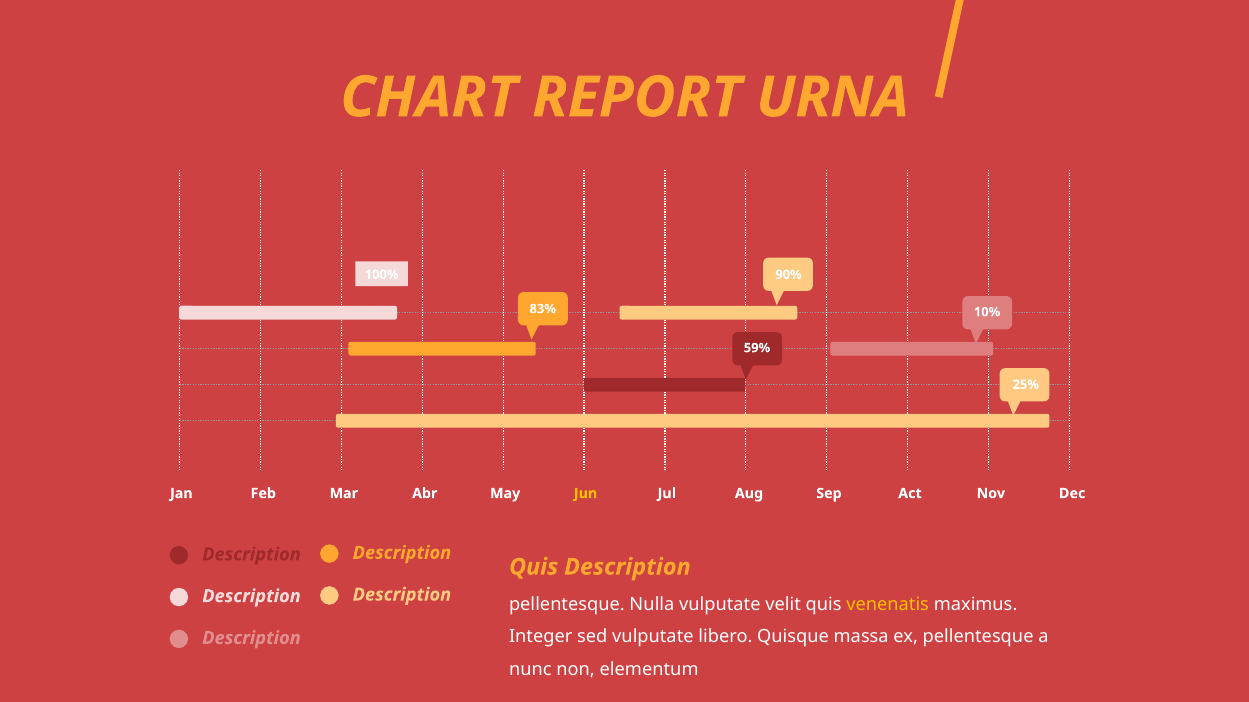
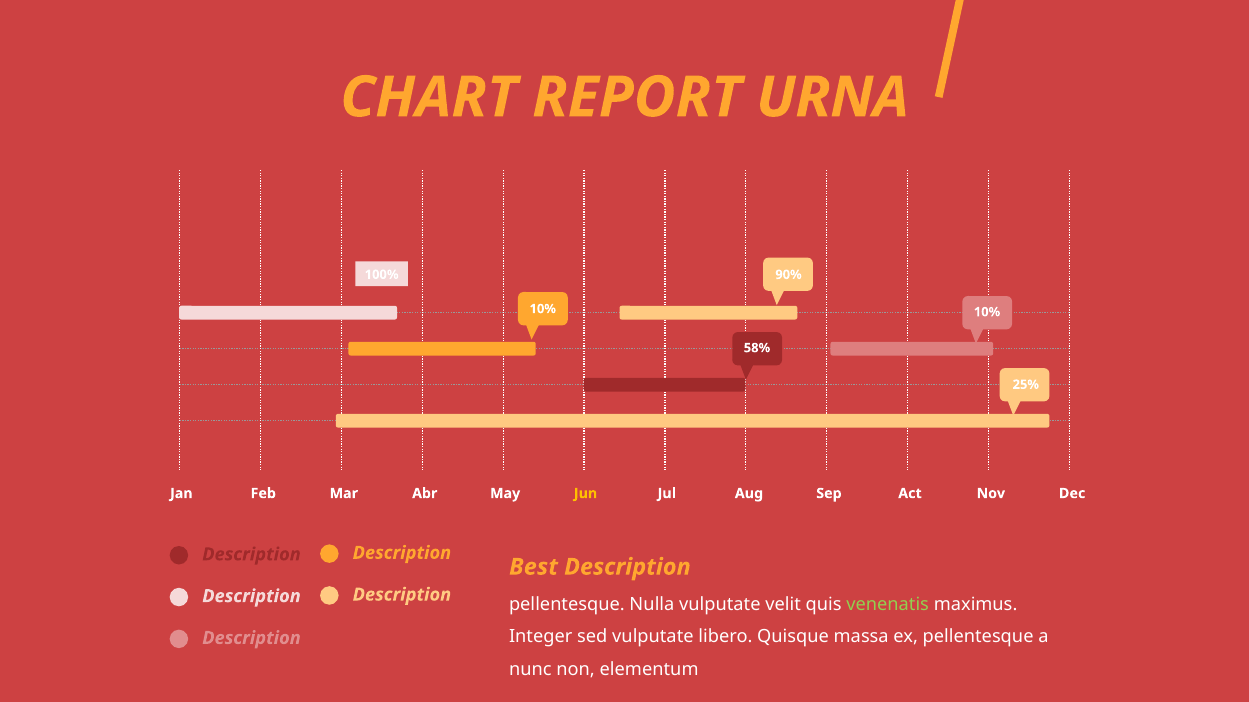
83%: 83% -> 10% (543, 309)
59%: 59% -> 58% (757, 348)
Quis: Quis -> Best (534, 567)
venenatis colour: yellow -> light green (888, 605)
